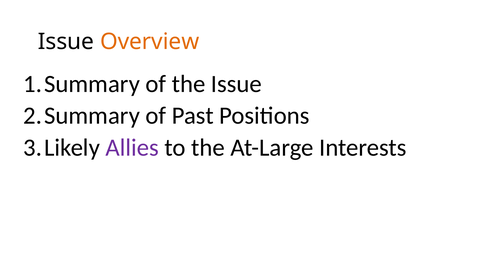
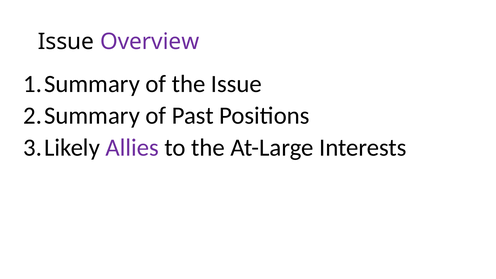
Overview colour: orange -> purple (150, 42)
